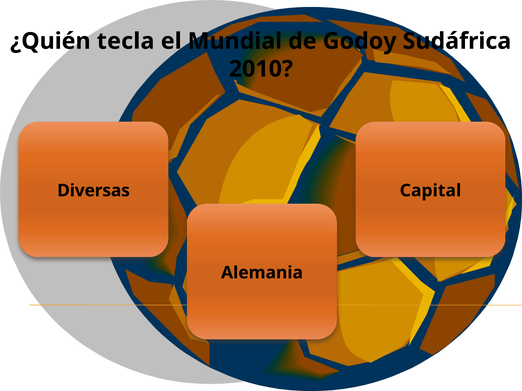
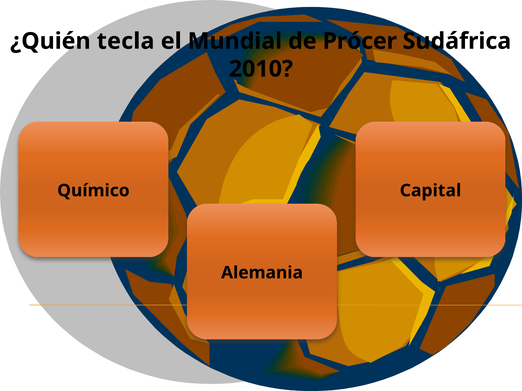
Godoy: Godoy -> Prócer (360, 41)
Diversas: Diversas -> Químico (93, 191)
